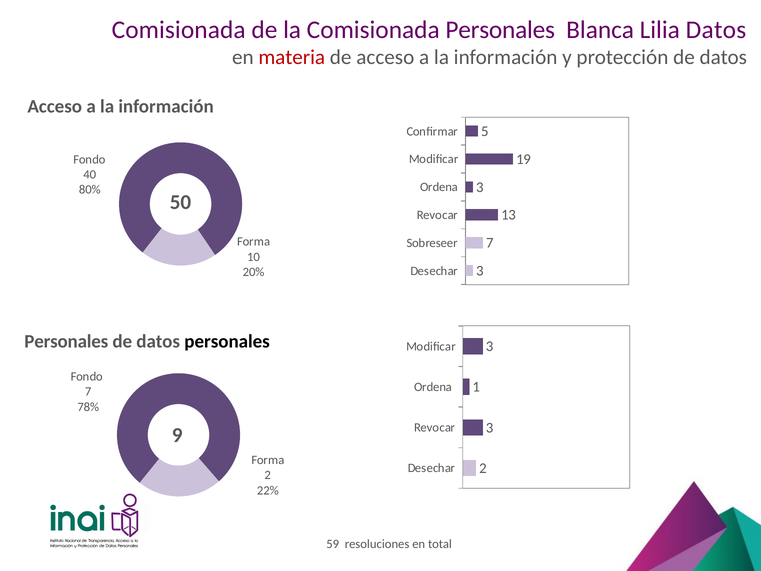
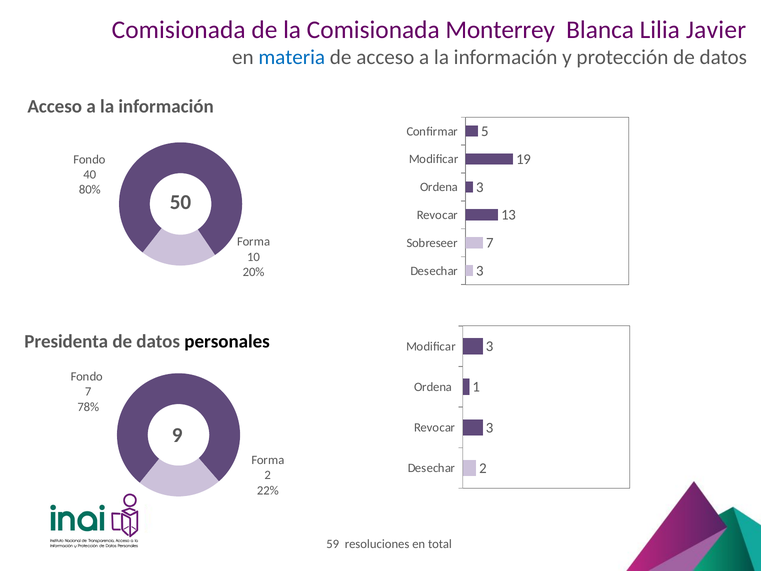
Comisionada Personales: Personales -> Monterrey (500, 30)
Lilia Datos: Datos -> Javier (716, 30)
materia colour: red -> blue (292, 57)
Personales: Personales -> Presidenta (66, 342)
